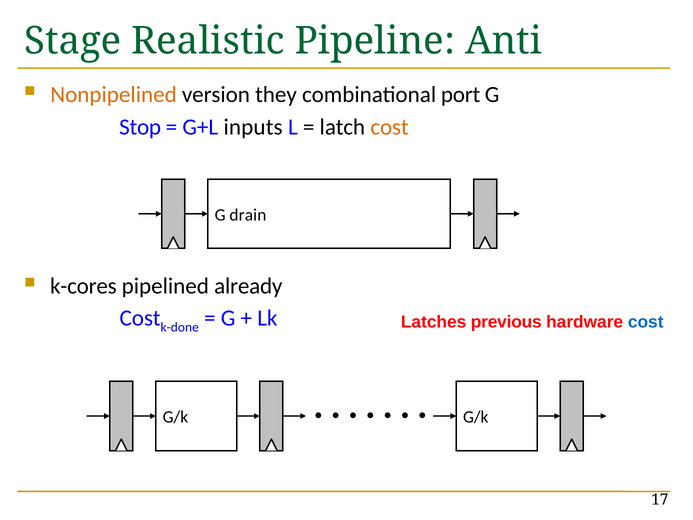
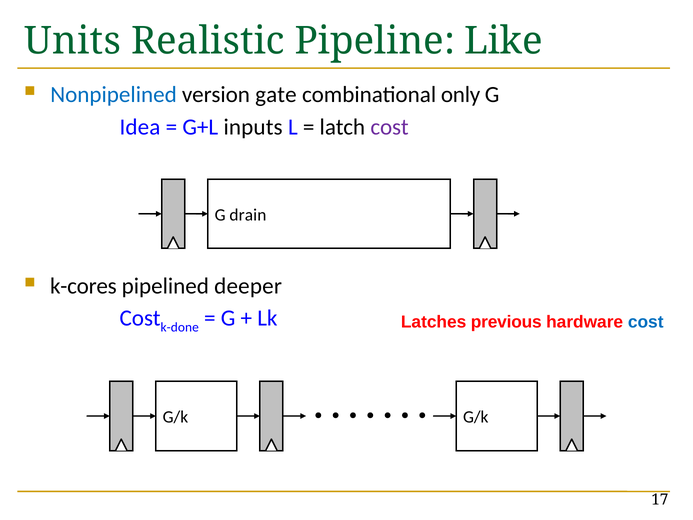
Stage: Stage -> Units (73, 41)
Anti: Anti -> Like (504, 41)
Nonpipelined colour: orange -> blue (114, 94)
they: they -> gate (276, 94)
port: port -> only (461, 94)
Stop: Stop -> Idea (140, 127)
cost colour: orange -> purple (390, 127)
already: already -> deeper (248, 286)
